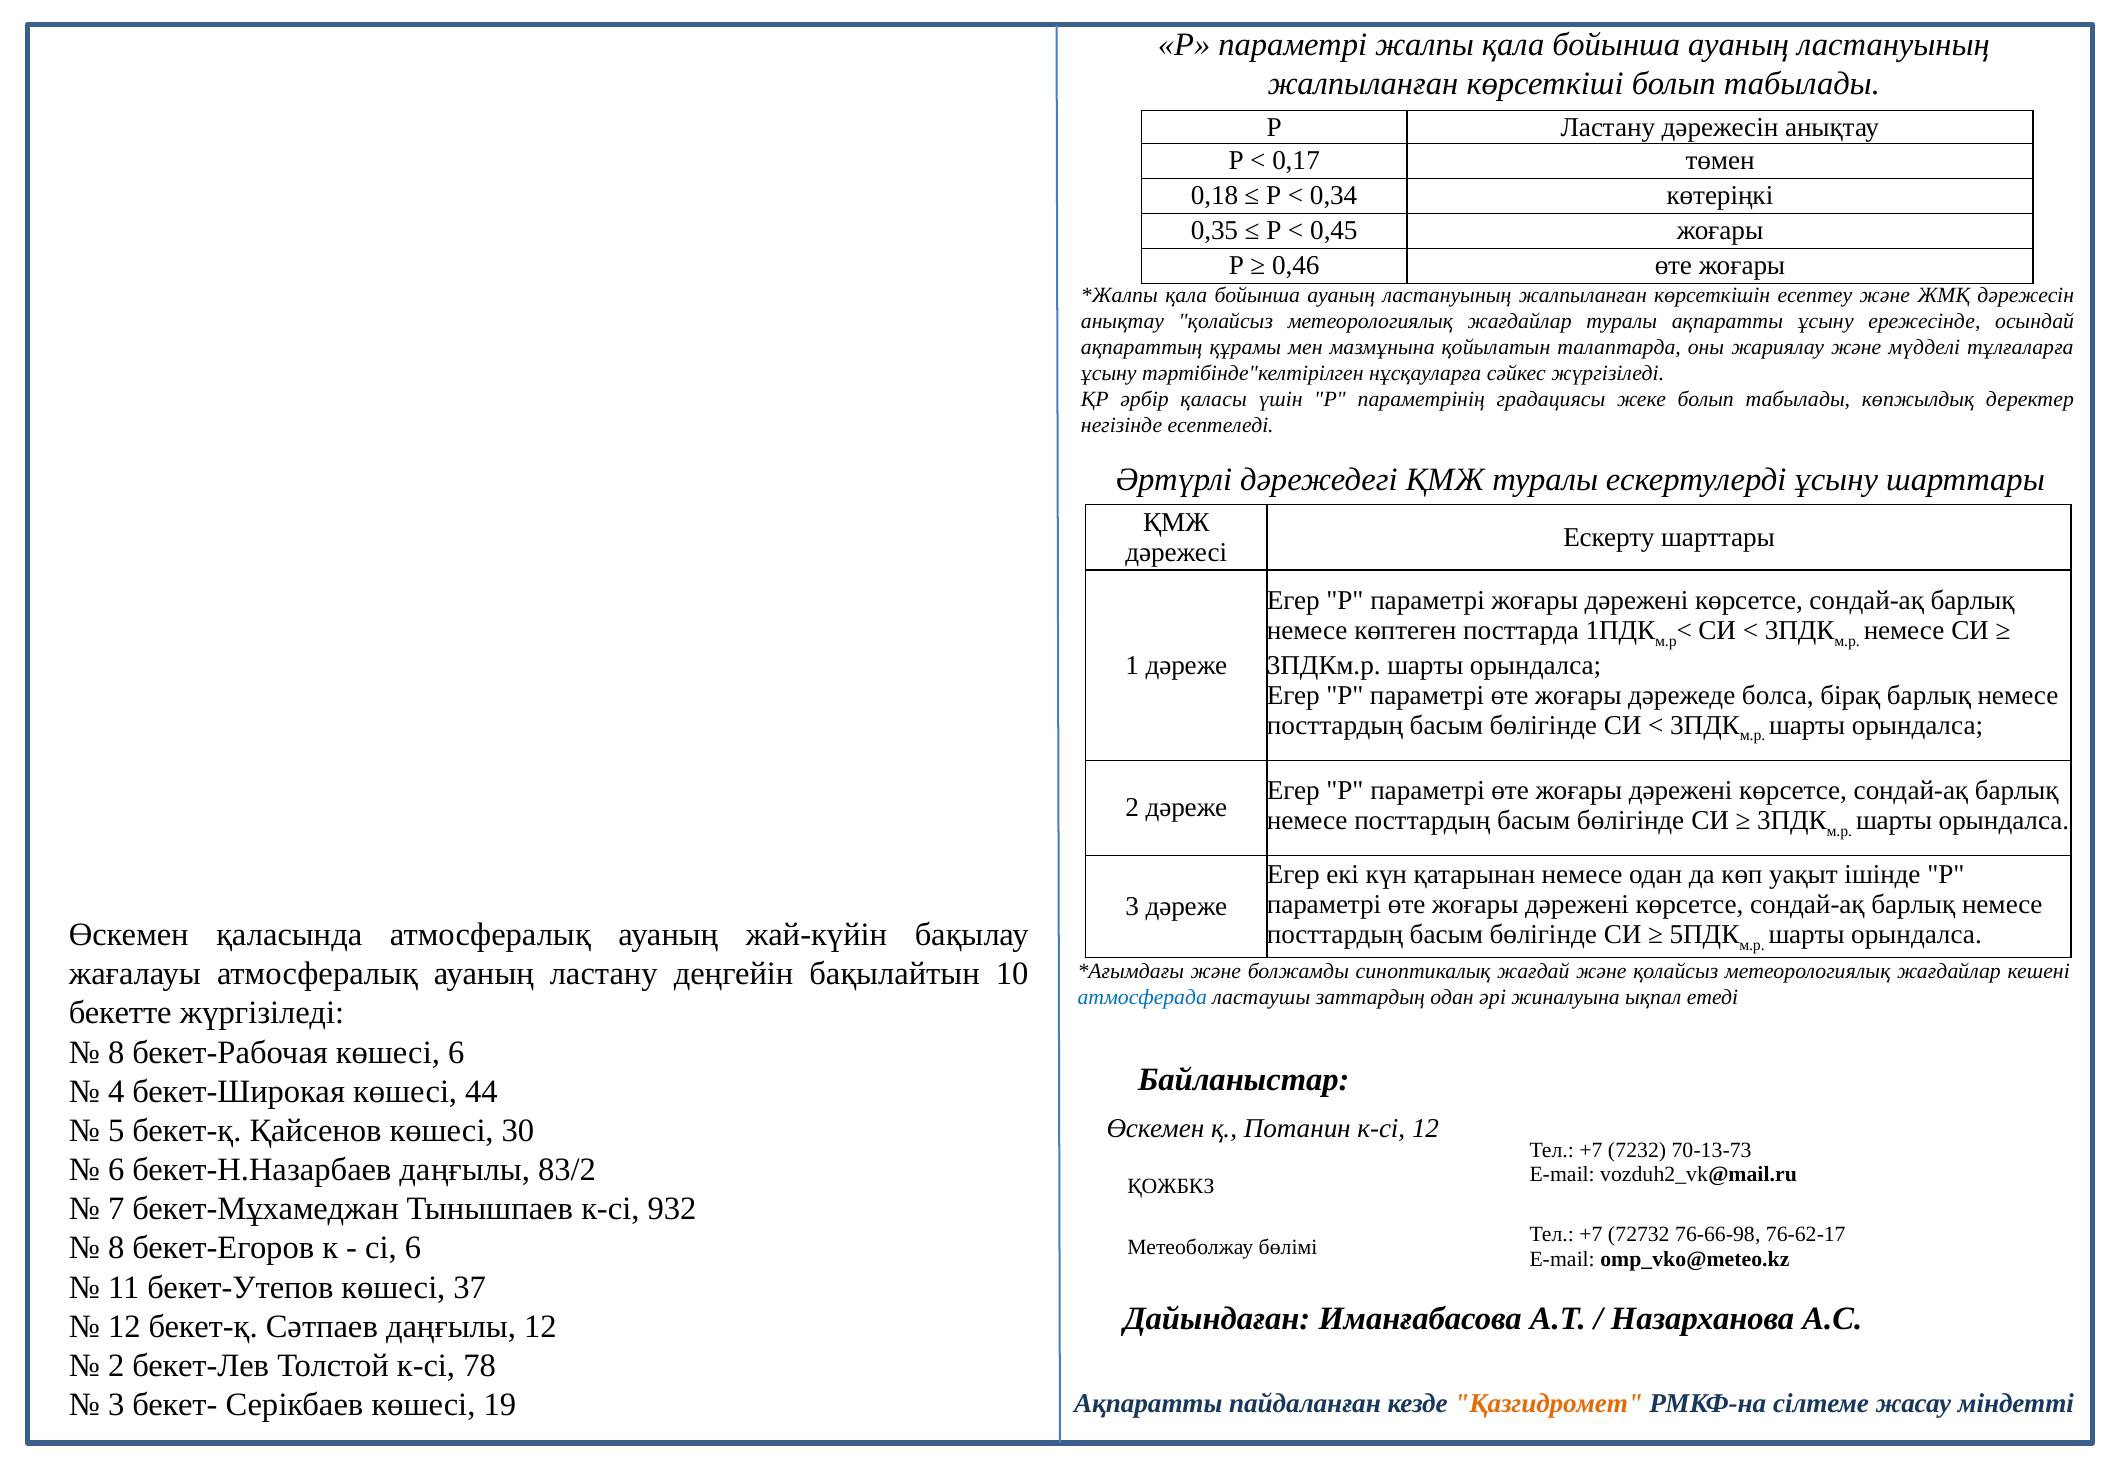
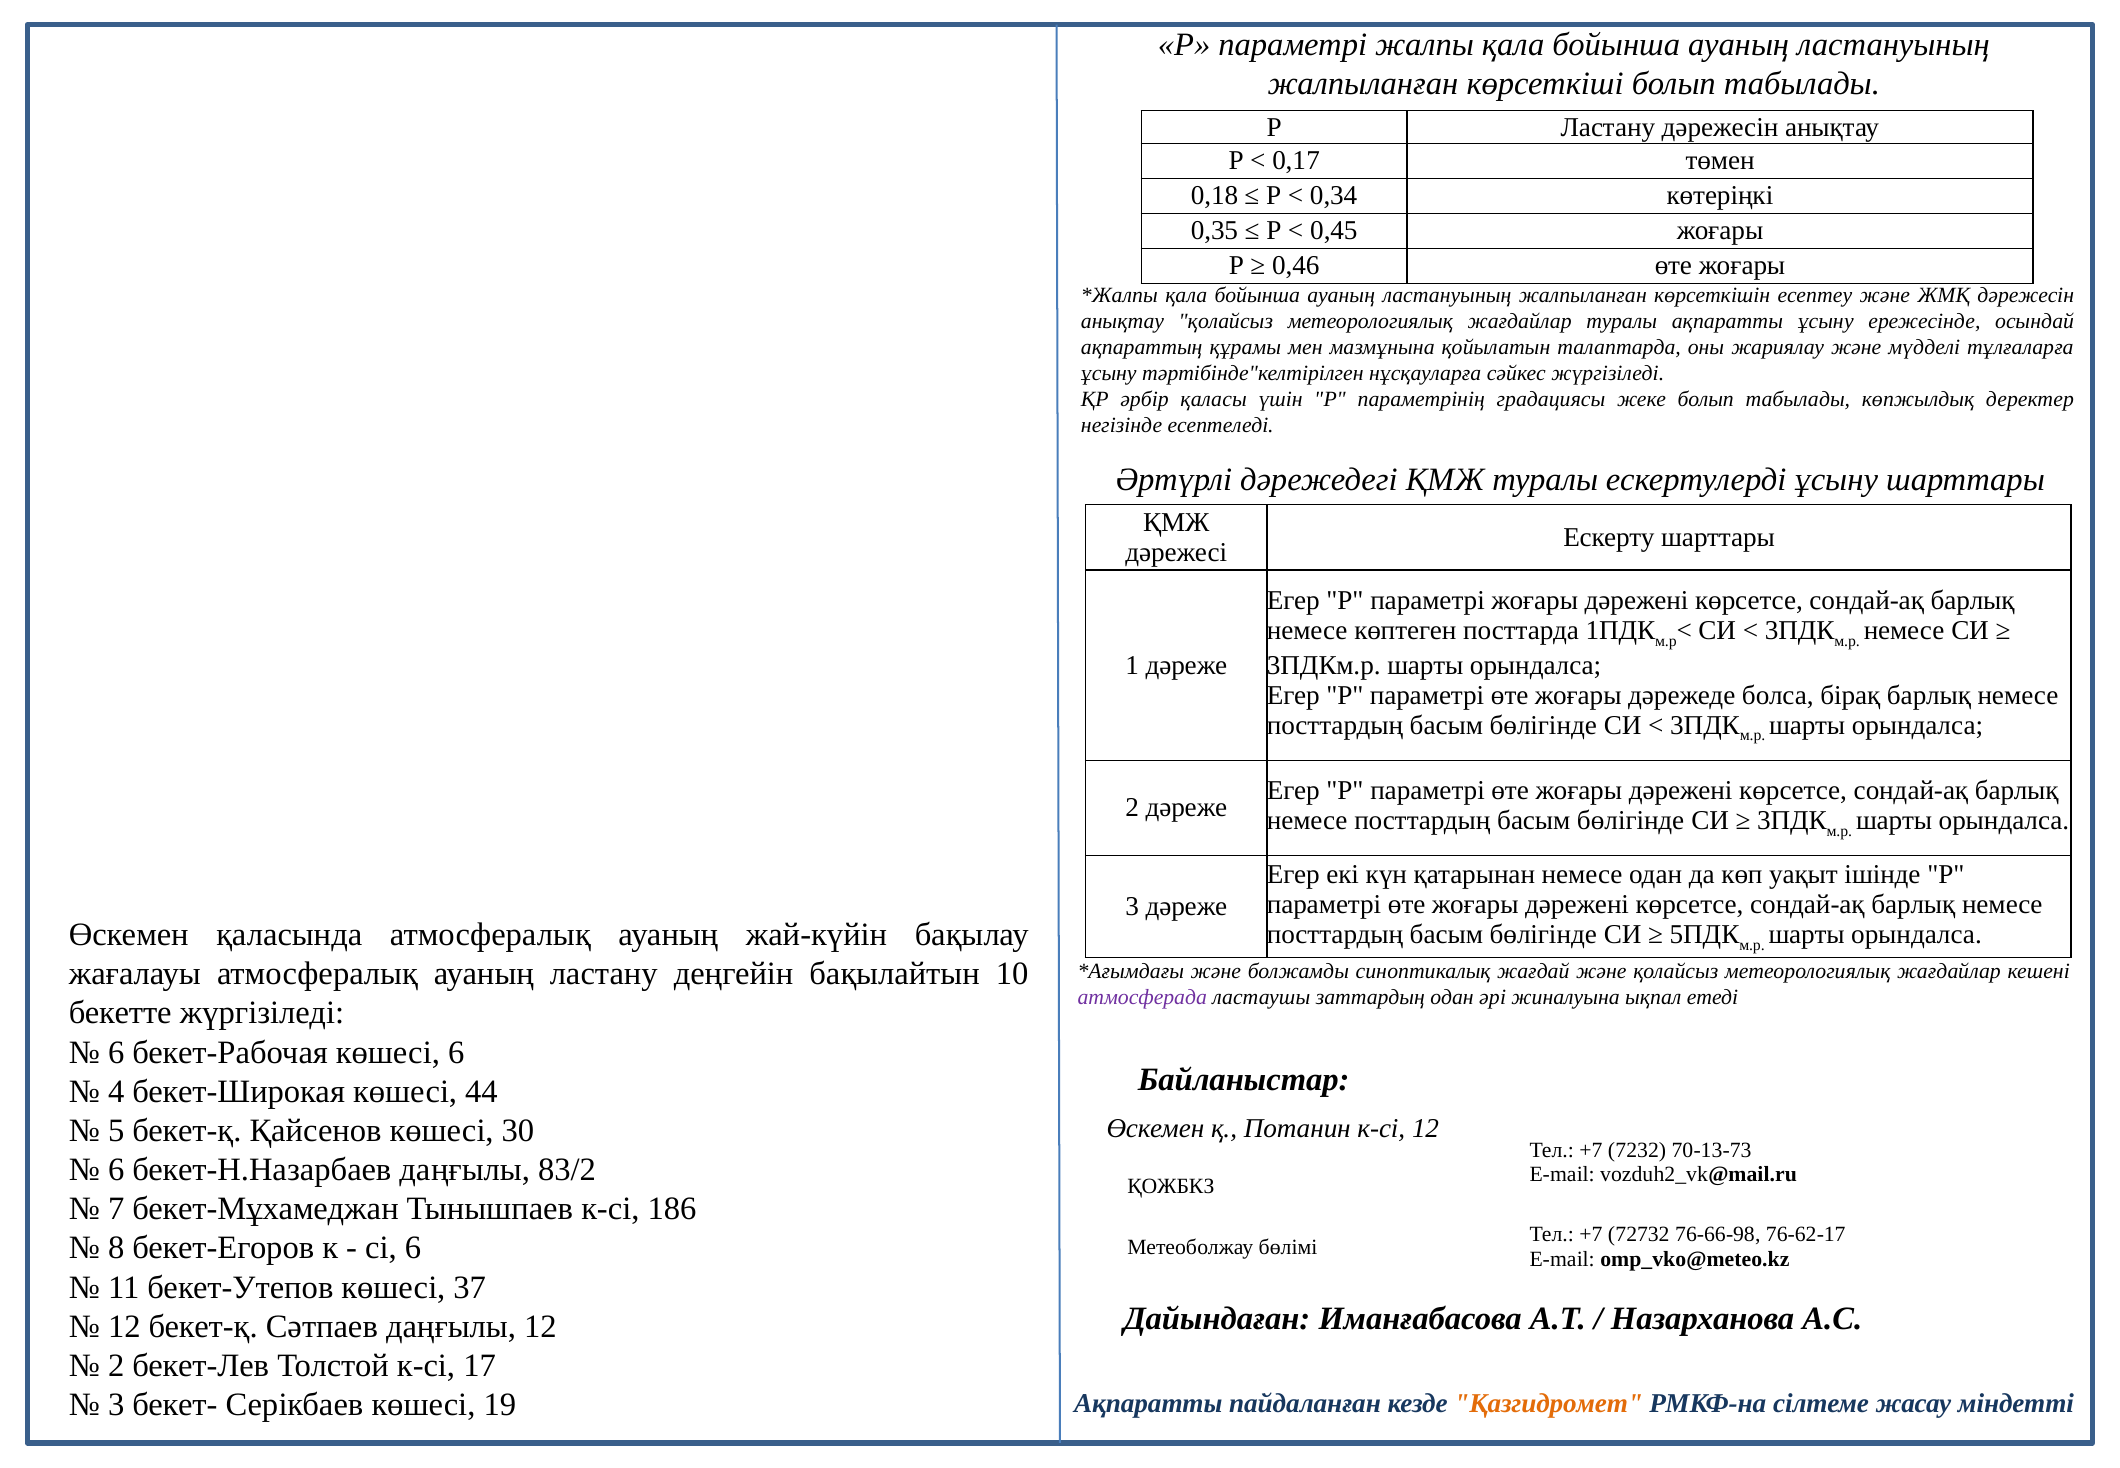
атмосферада colour: blue -> purple (1142, 997)
8: 8 -> 6 (116, 1052)
932: 932 -> 186 (672, 1209)
78: 78 -> 17 (480, 1365)
